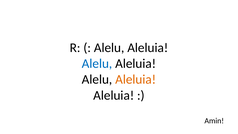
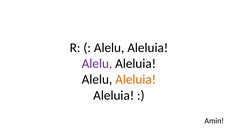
Alelu colour: blue -> purple (97, 64)
